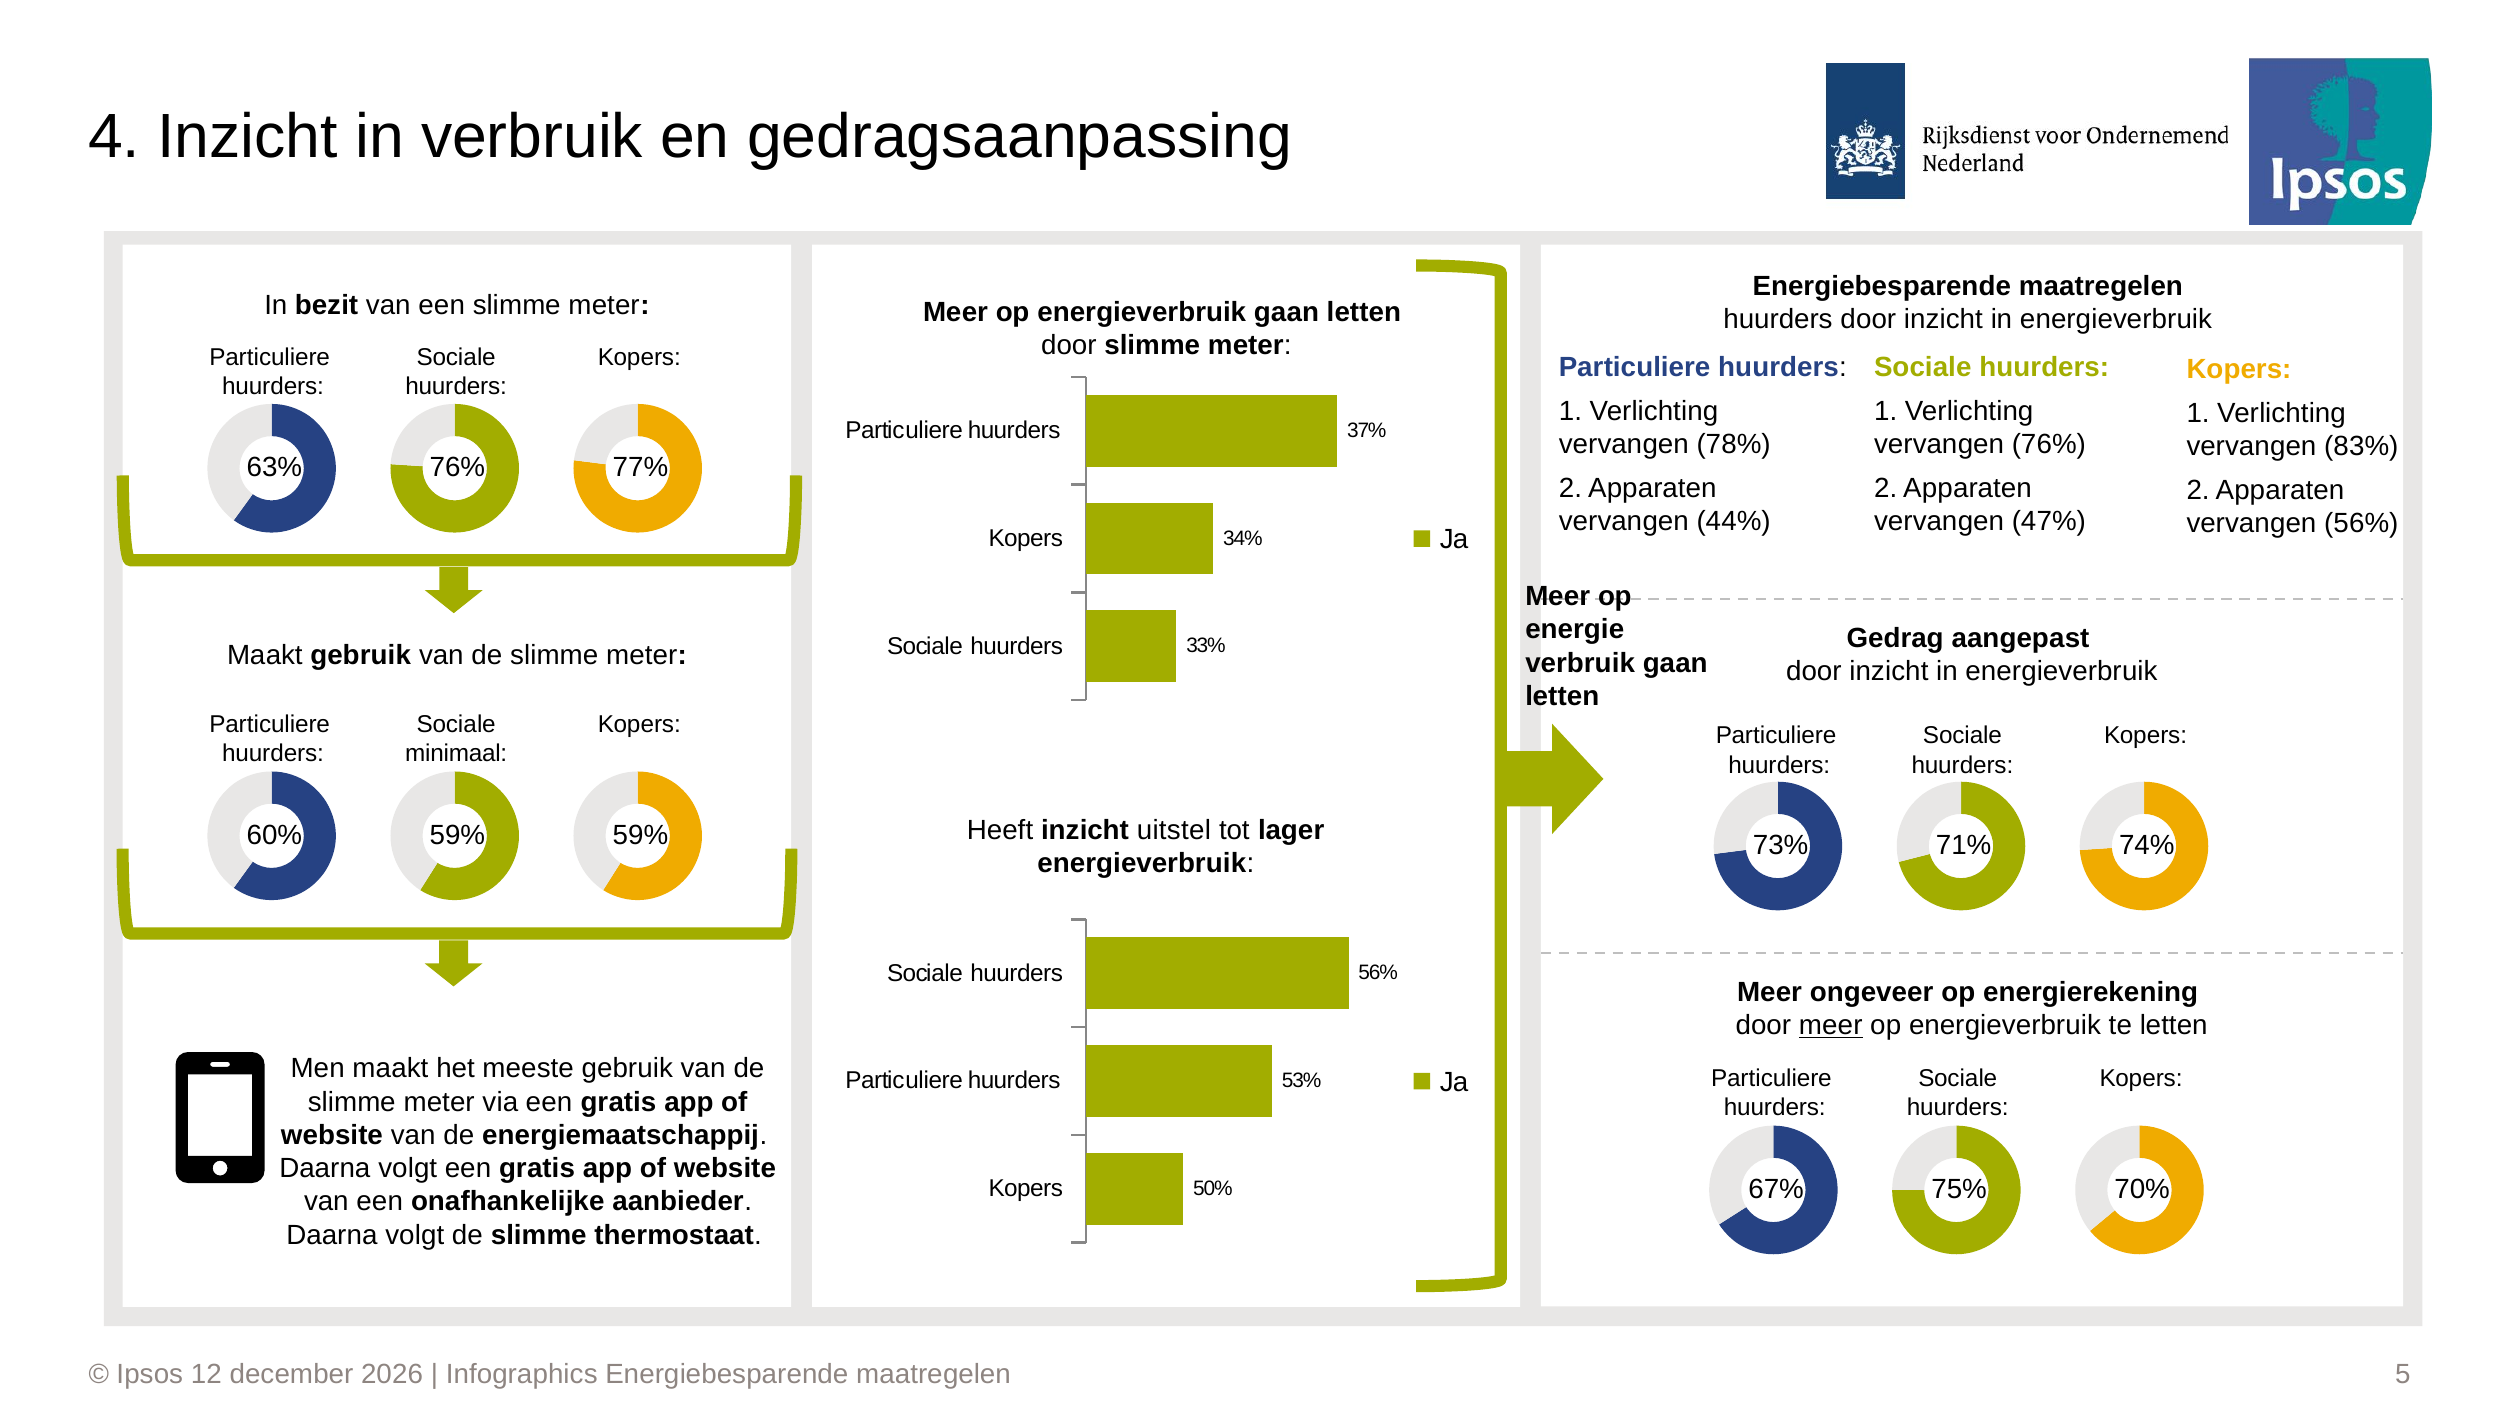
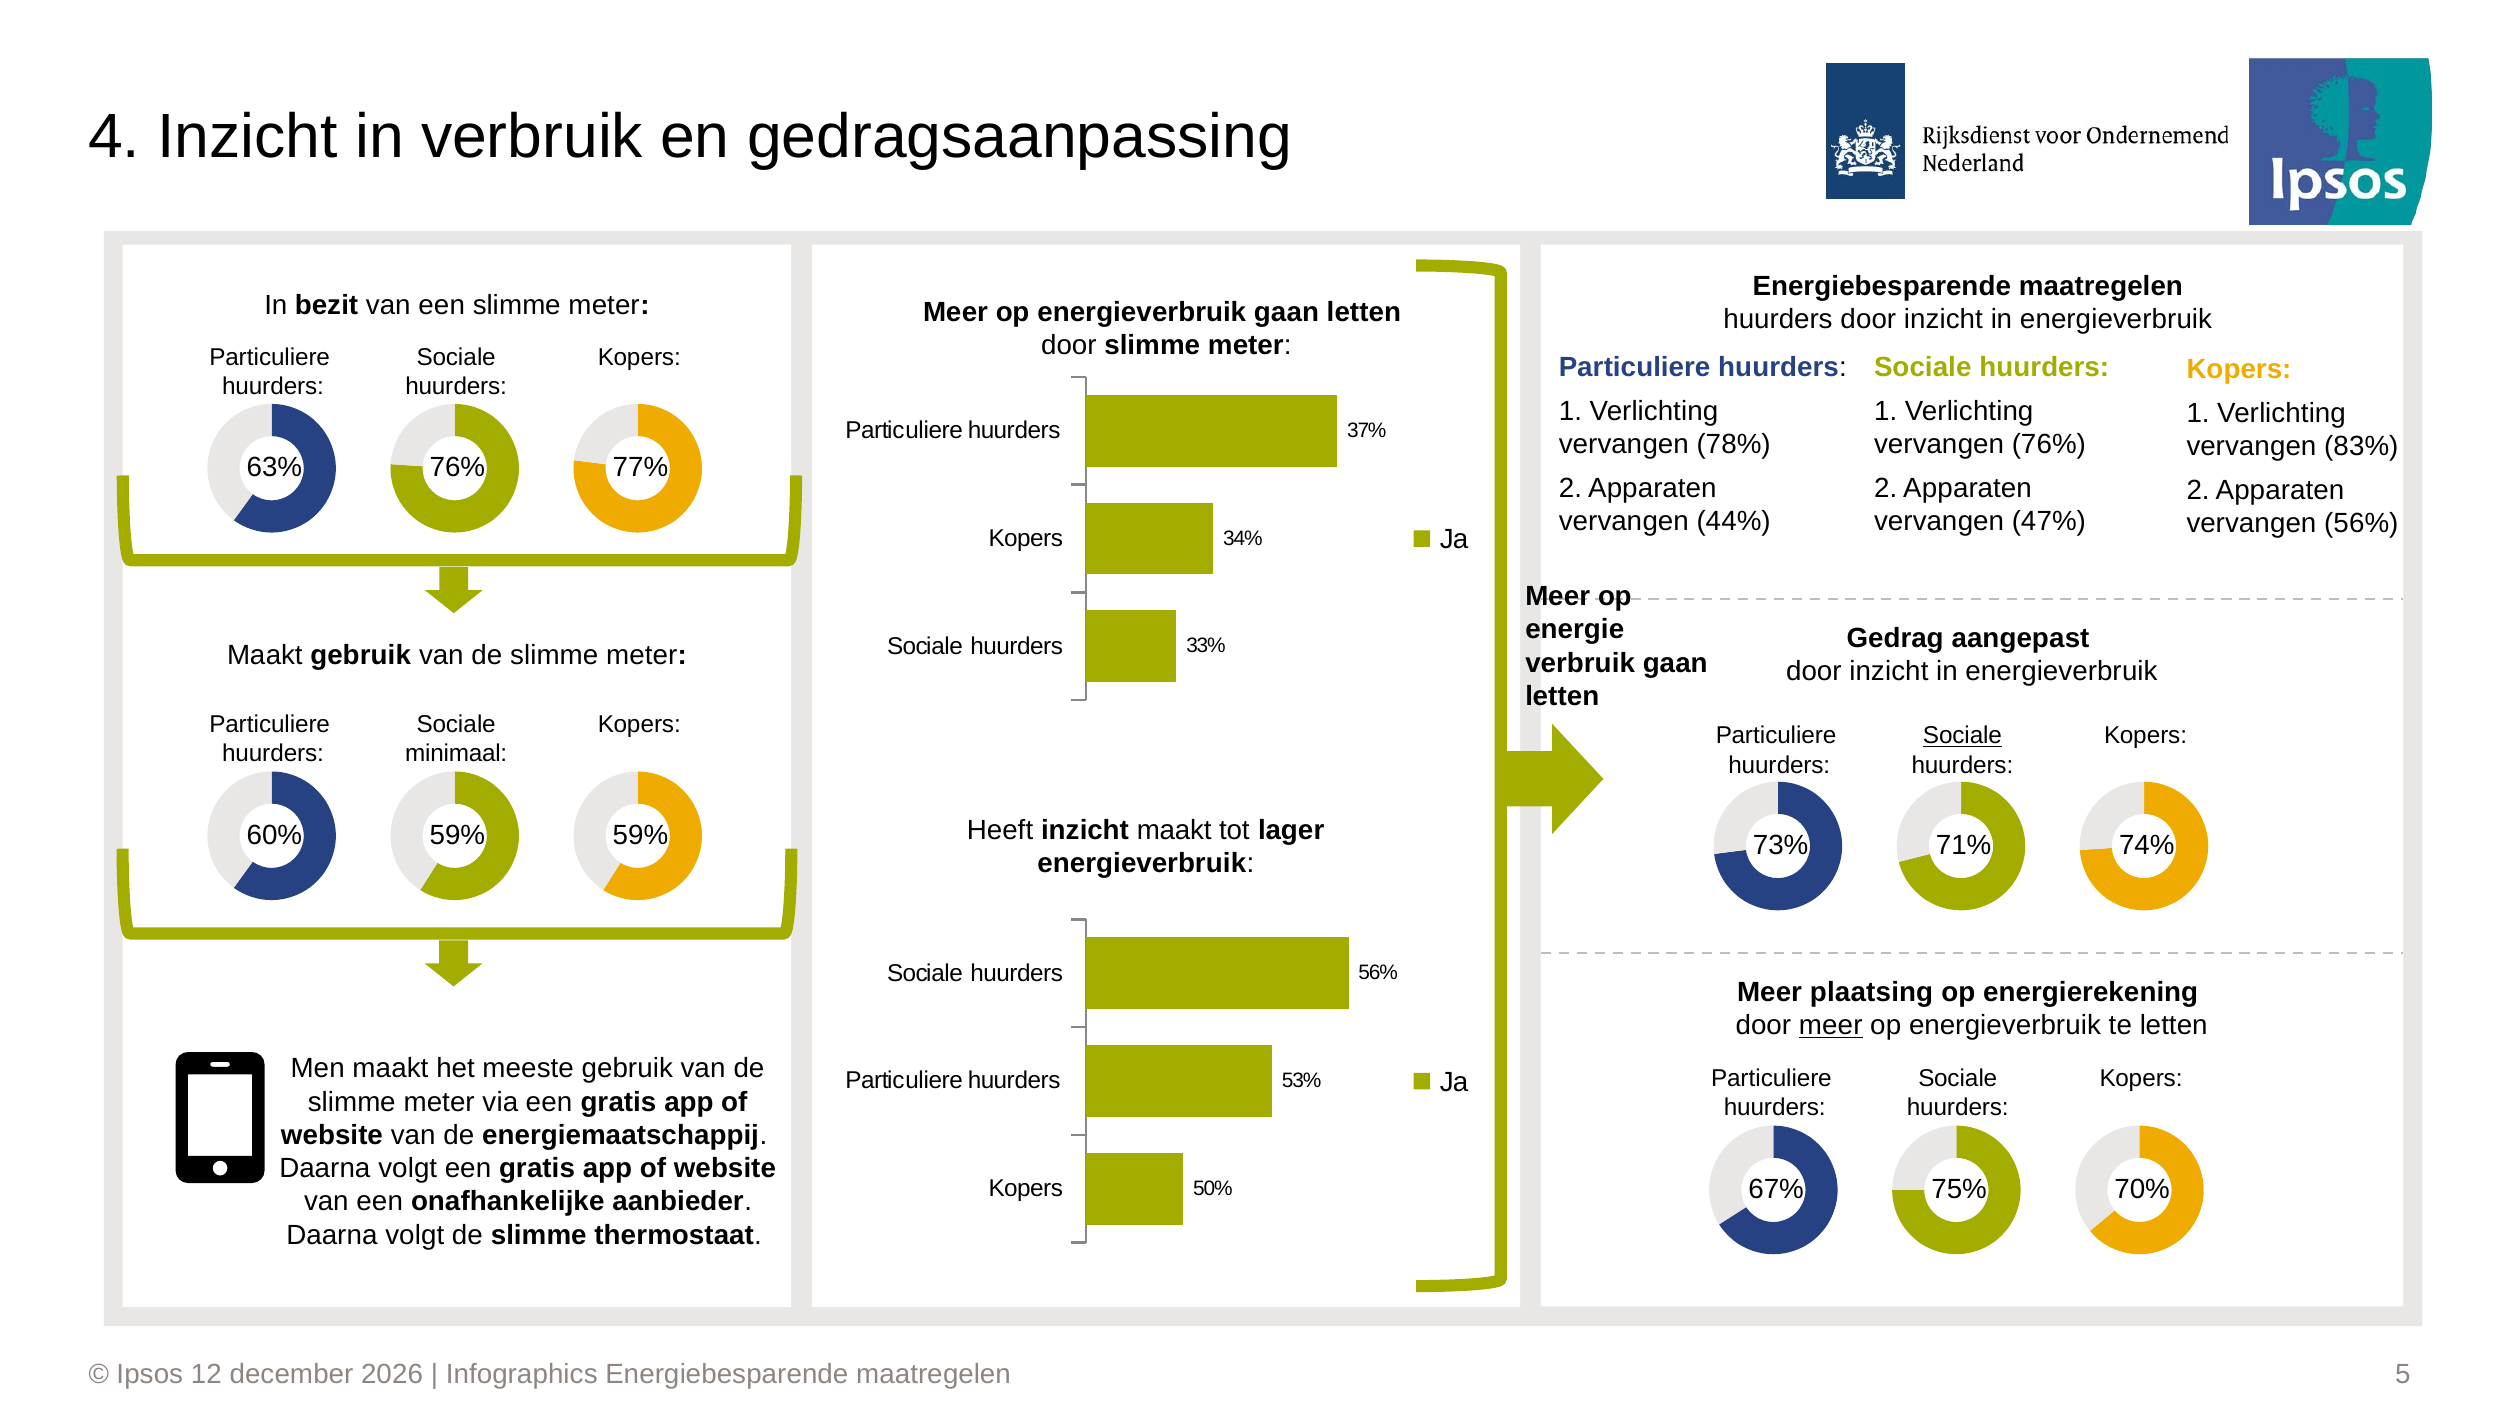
Sociale underline: none -> present (1962, 736)
inzicht uitstel: uitstel -> maakt (1174, 830)
ongeveer: ongeveer -> plaatsing (1872, 992)
